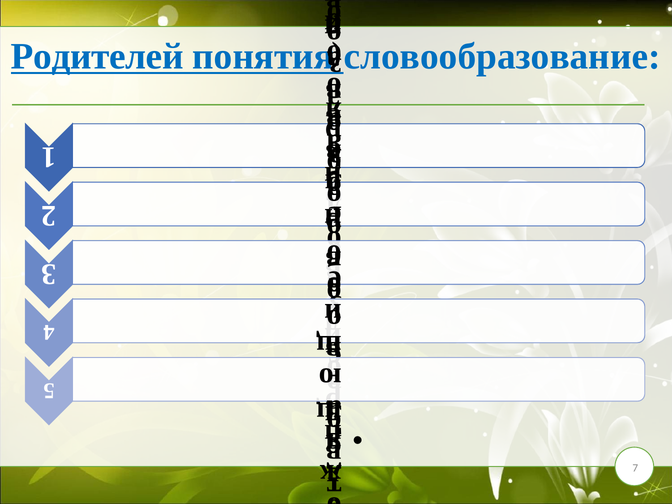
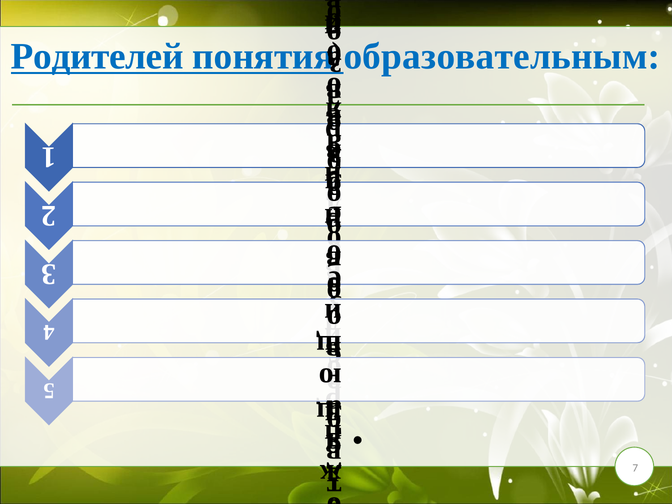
словообразование: словообразование -> образовательным (502, 56)
